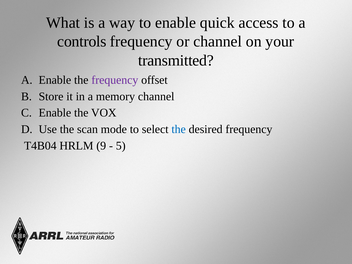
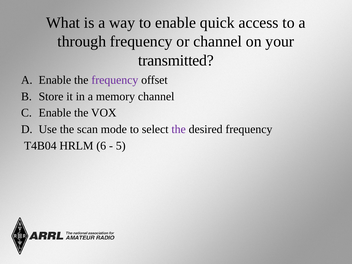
controls: controls -> through (82, 42)
the colour: blue -> purple (179, 129)
9: 9 -> 6 (101, 146)
